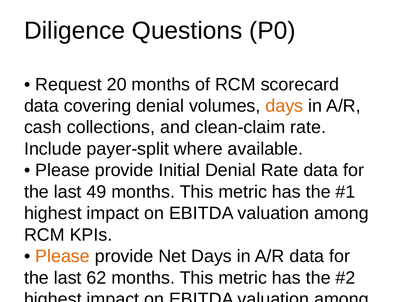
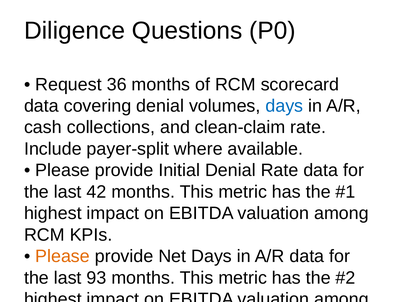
Request 20: 20 -> 36 (117, 84)
days colour: orange -> blue (284, 106)
49: 49 -> 42 (97, 192)
62: 62 -> 93 (97, 277)
